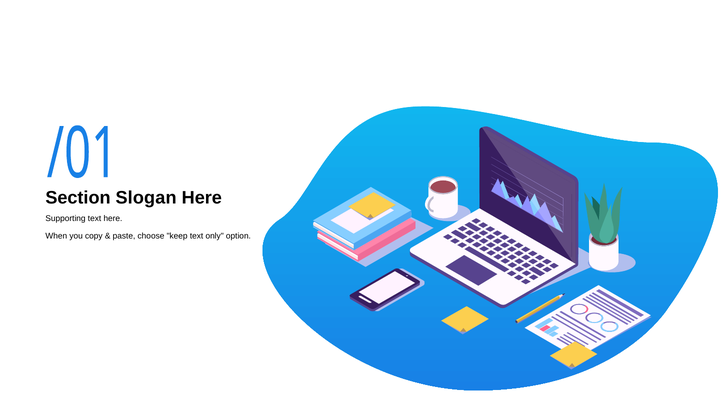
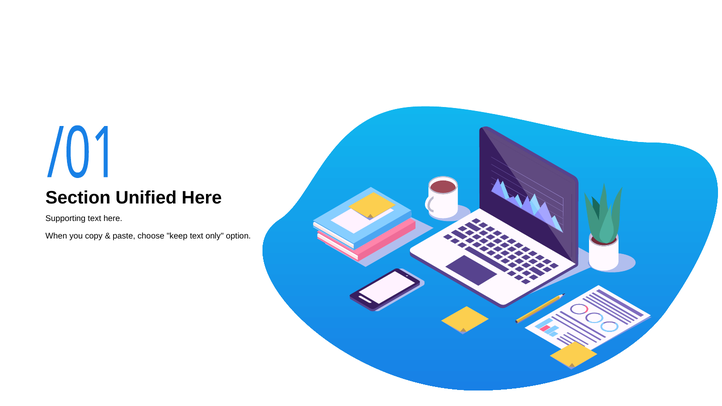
Slogan: Slogan -> Unified (146, 198)
